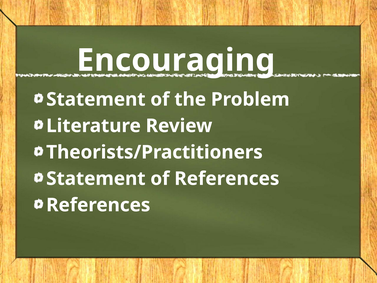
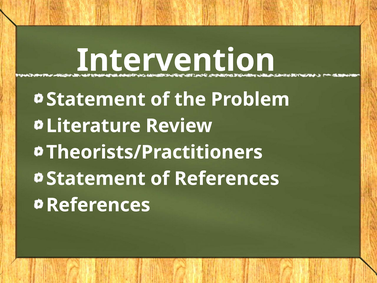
Encouraging: Encouraging -> Intervention (176, 60)
